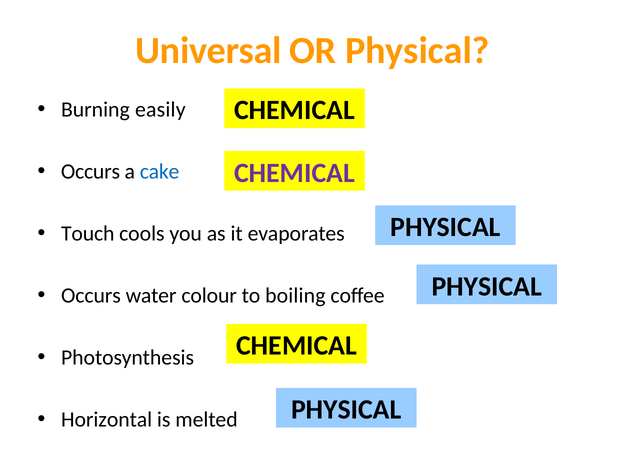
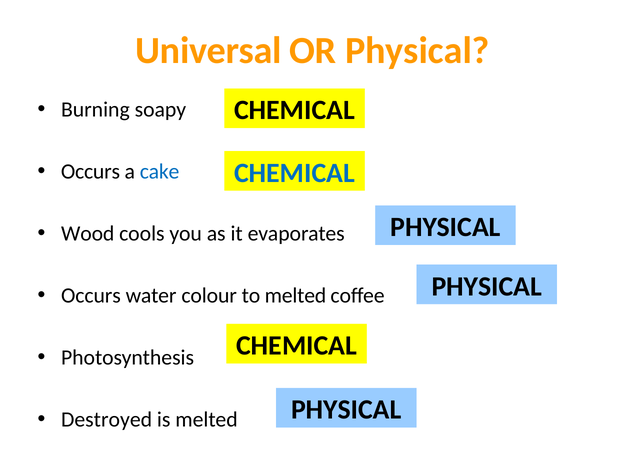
easily: easily -> soapy (160, 109)
CHEMICAL colour: purple -> blue (294, 173)
Touch: Touch -> Wood (88, 233)
to boiling: boiling -> melted (296, 295)
Horizontal: Horizontal -> Destroyed (107, 419)
